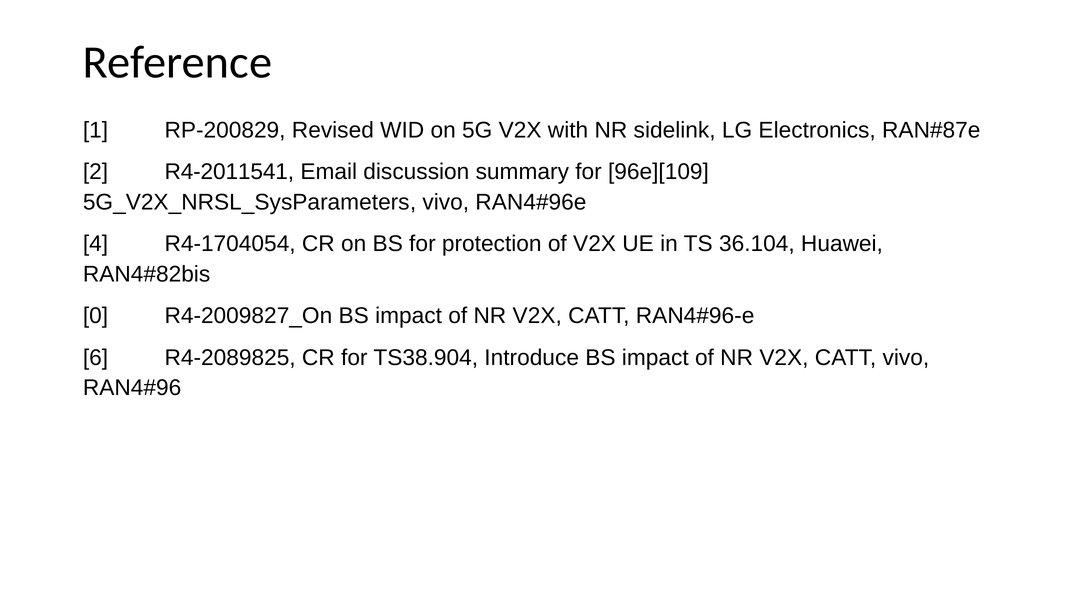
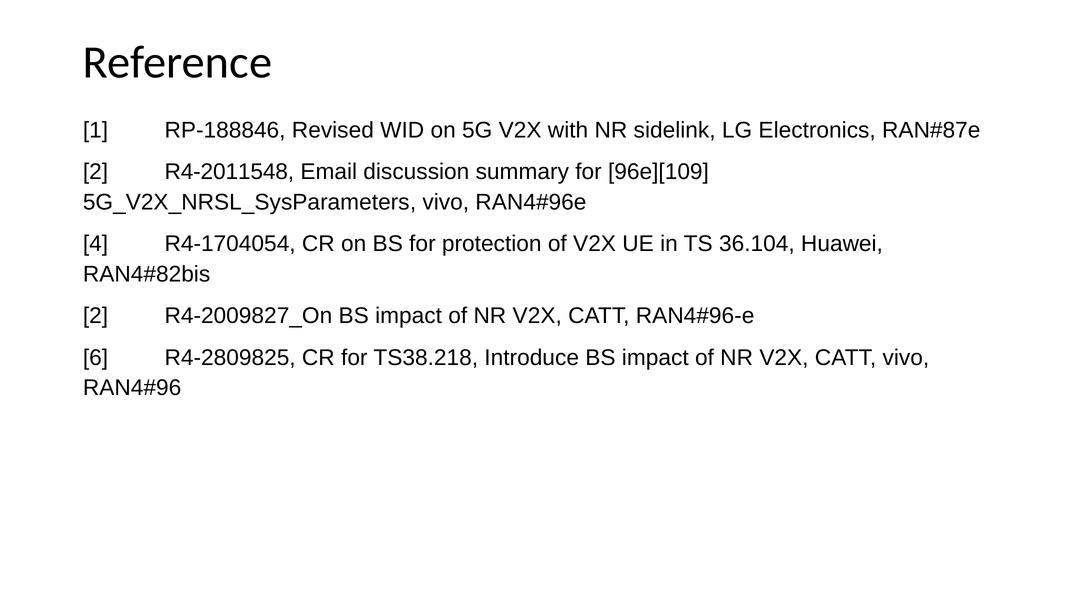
RP-200829: RP-200829 -> RP-188846 (225, 130)
R4-2011541: R4-2011541 -> R4-2011548 (229, 172)
0: 0 -> 2 (96, 316)
R4-2089825: R4-2089825 -> R4-2809825 (230, 358)
TS38.904: TS38.904 -> TS38.218 (426, 358)
